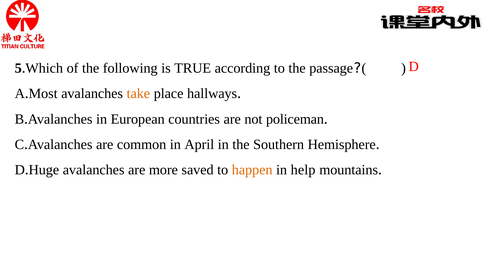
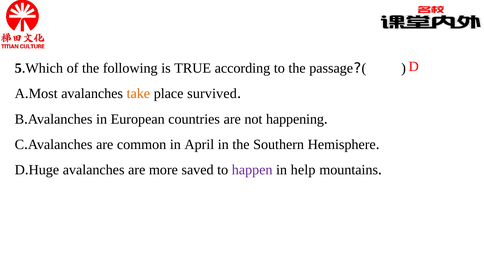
hallways: hallways -> survived (212, 94)
policeman: policeman -> happening (295, 119)
happen colour: orange -> purple (252, 170)
